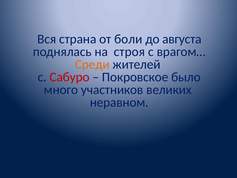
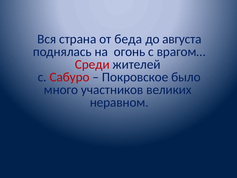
боли: боли -> беда (128, 39)
строя: строя -> огонь (130, 52)
Среди colour: orange -> red (92, 64)
